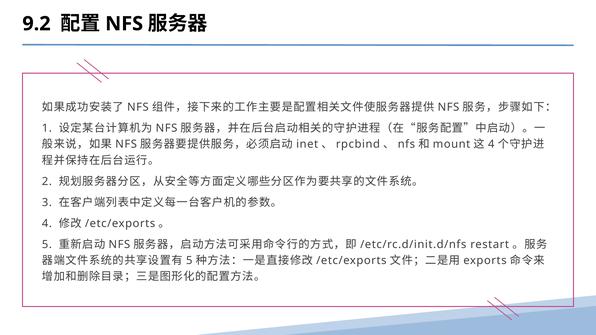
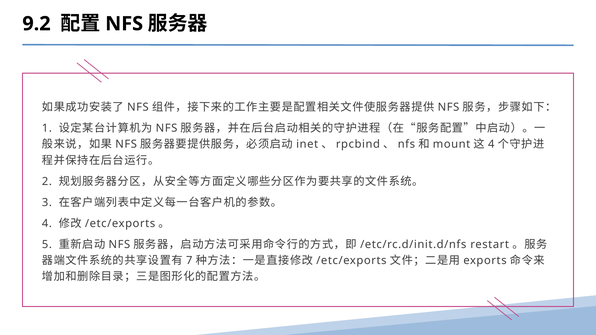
5: 5 -> 7 (189, 261)
